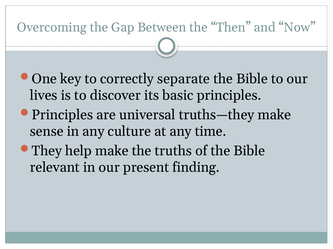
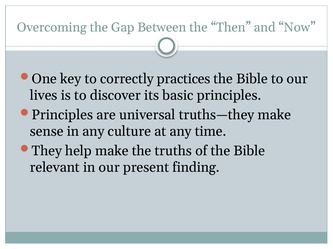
separate: separate -> practices (184, 79)
